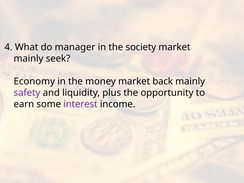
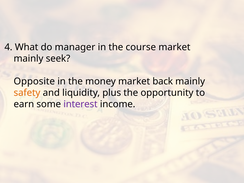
society: society -> course (141, 47)
Economy: Economy -> Opposite (34, 81)
safety colour: purple -> orange (27, 93)
